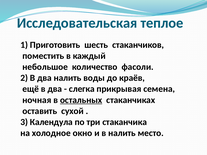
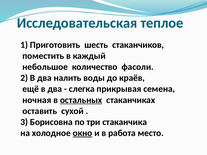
Календула: Календула -> Борисовна (51, 122)
окно underline: none -> present (83, 133)
в налить: налить -> работа (122, 133)
